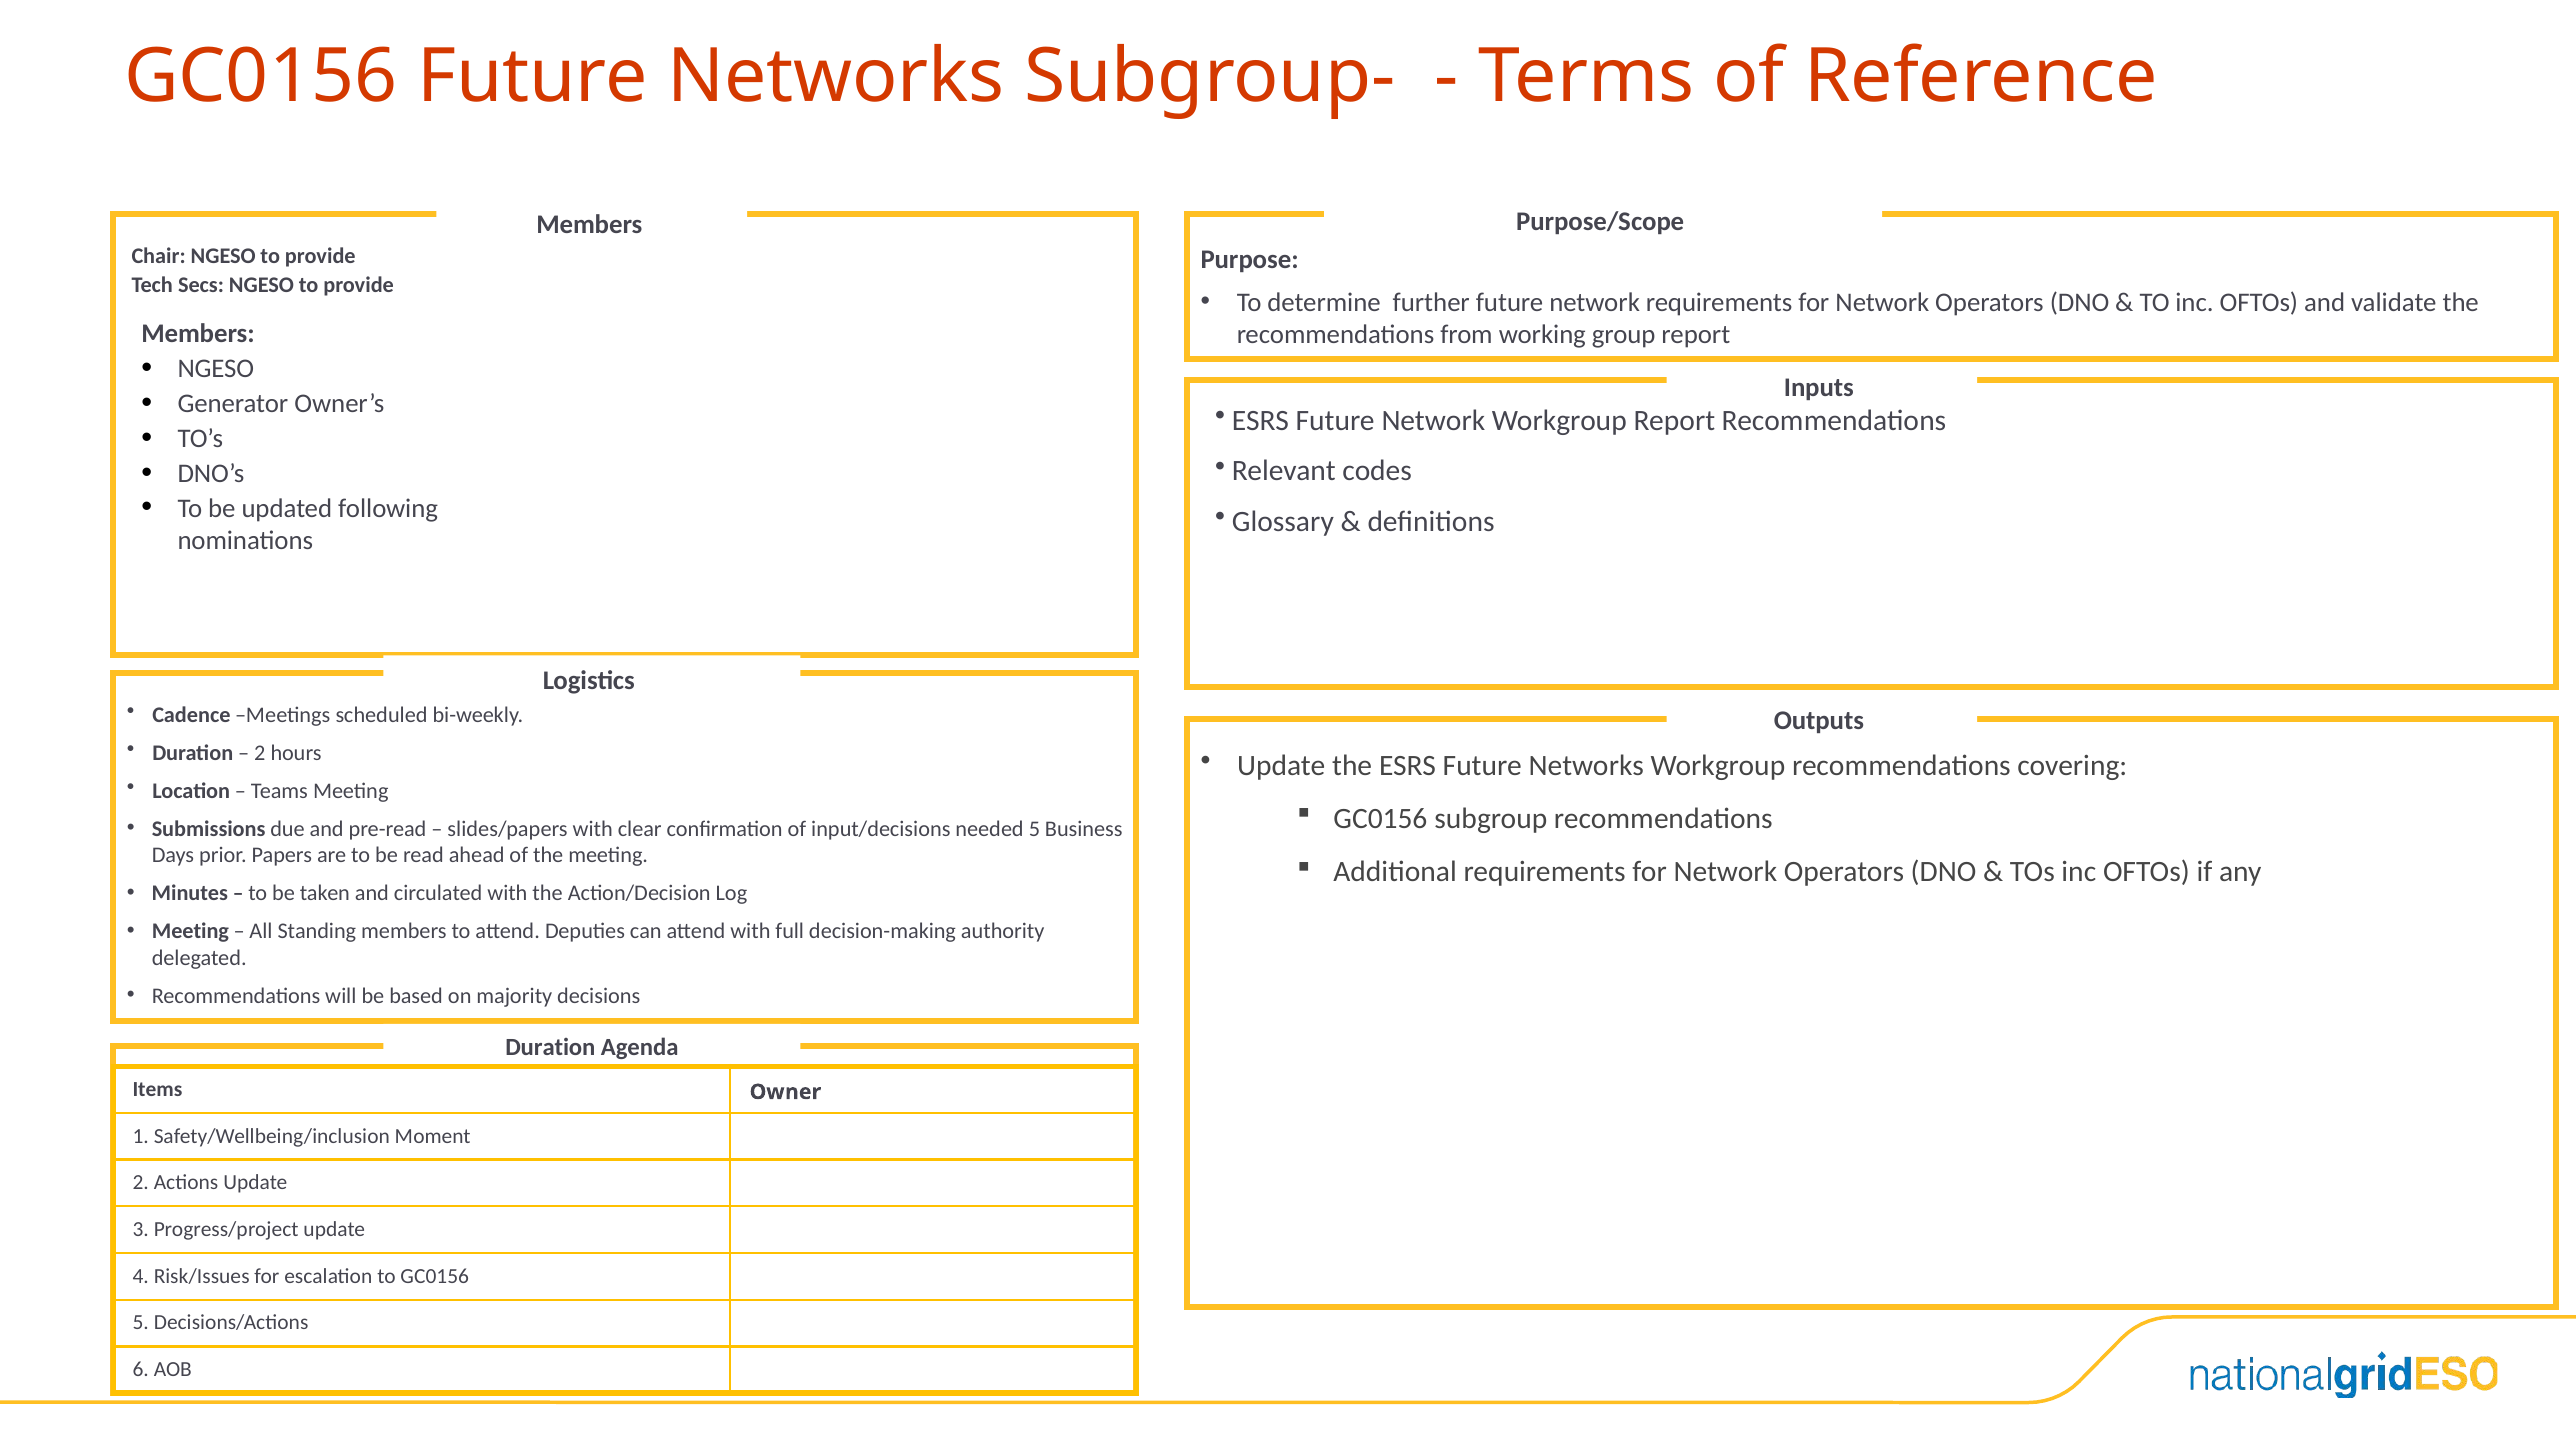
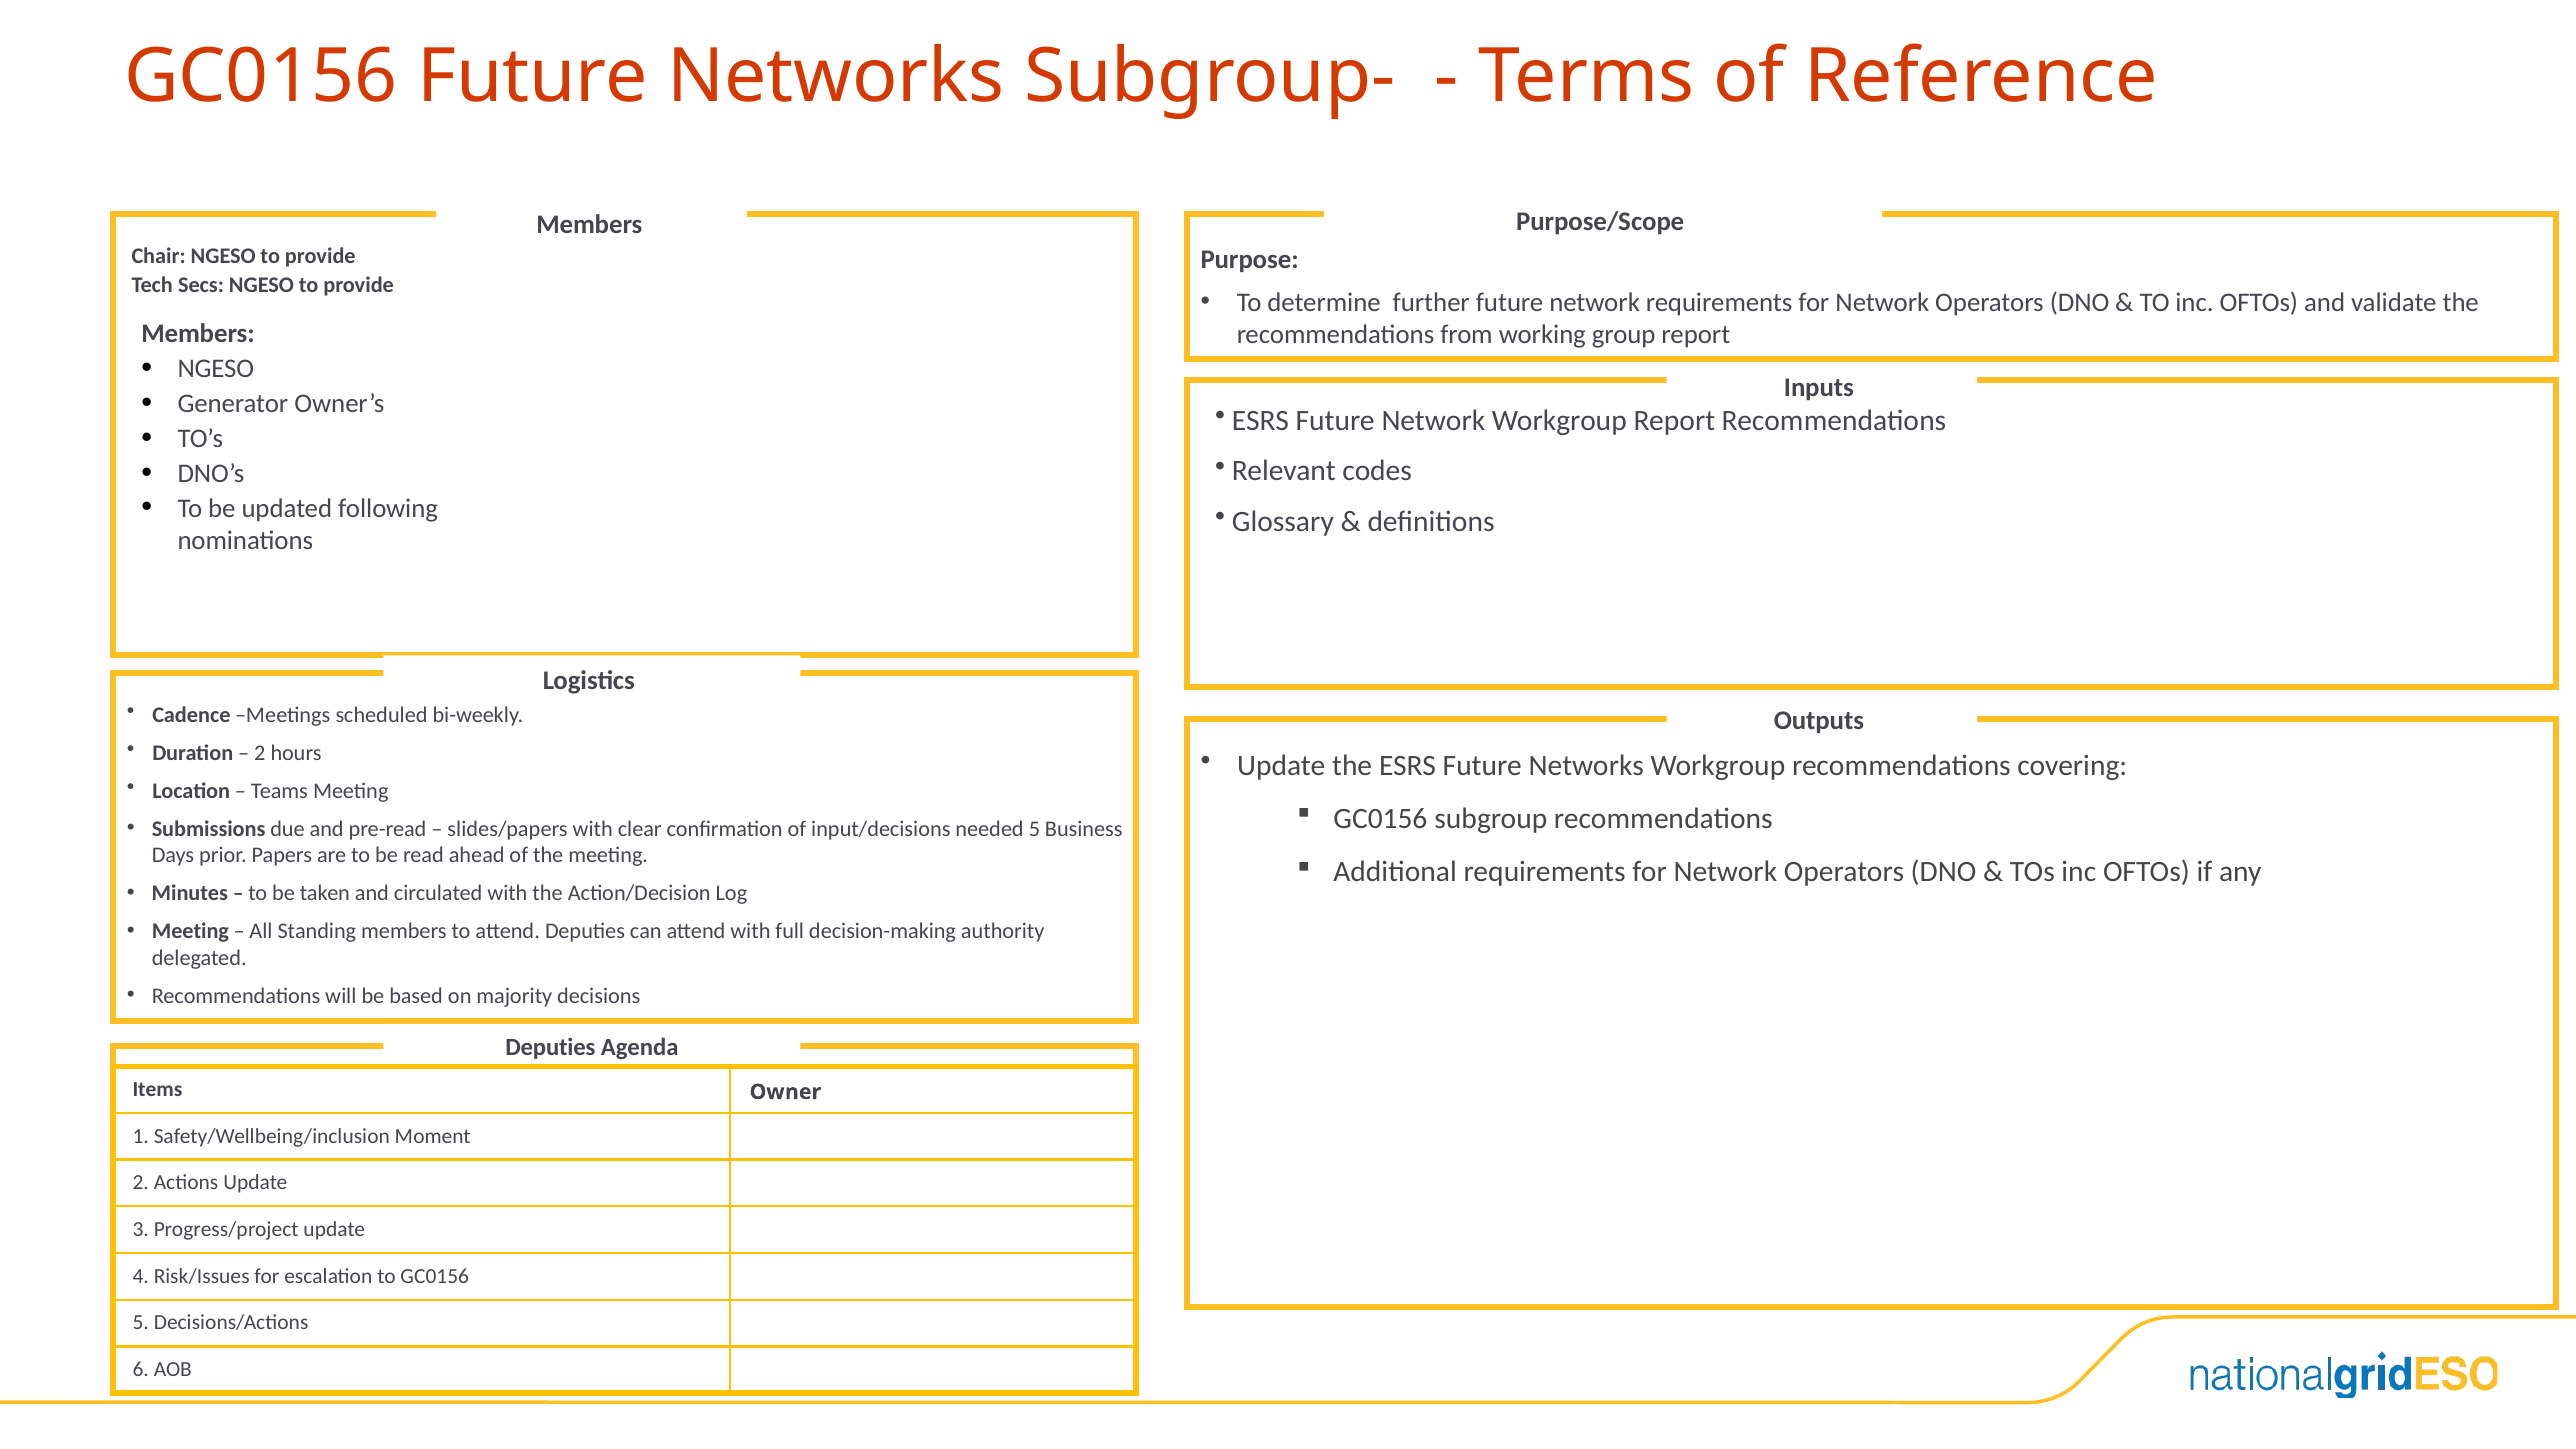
Duration: Duration -> Deputies (550, 1047)
